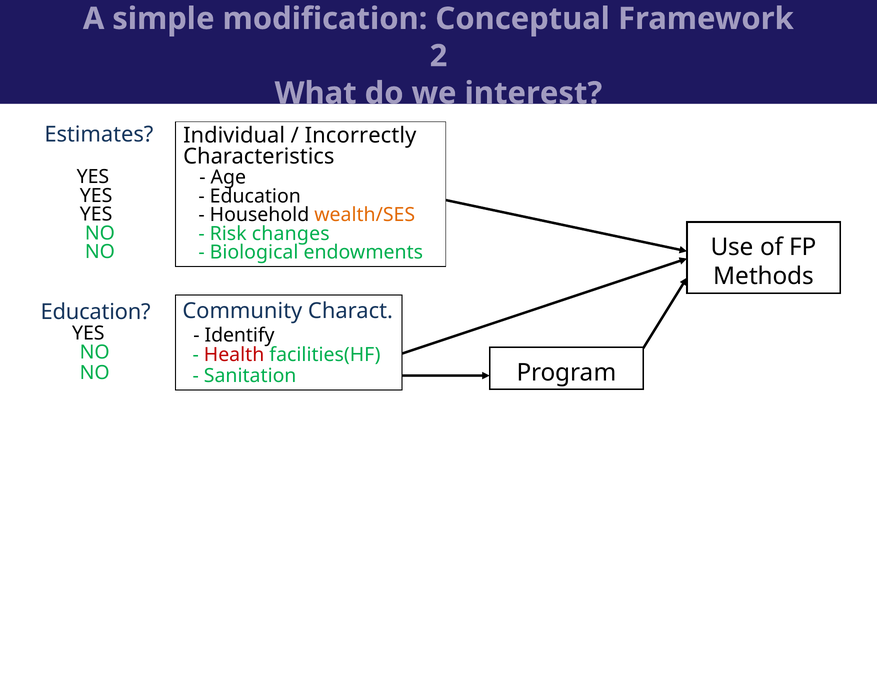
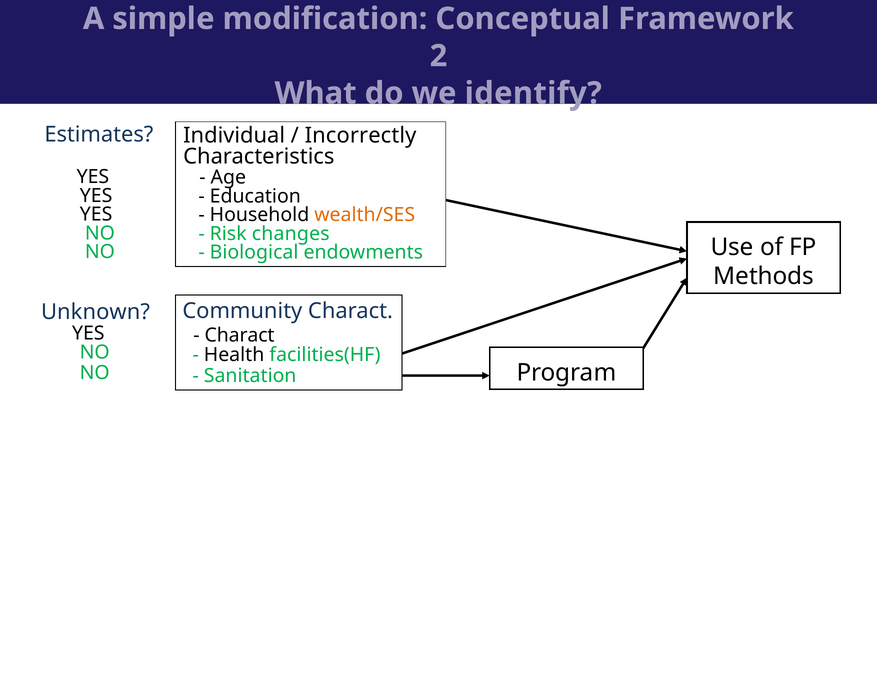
interest: interest -> identify (533, 93)
Education: Education -> Unknown (95, 312)
Identify: Identify -> Charact (240, 335)
Health colour: red -> black (234, 355)
